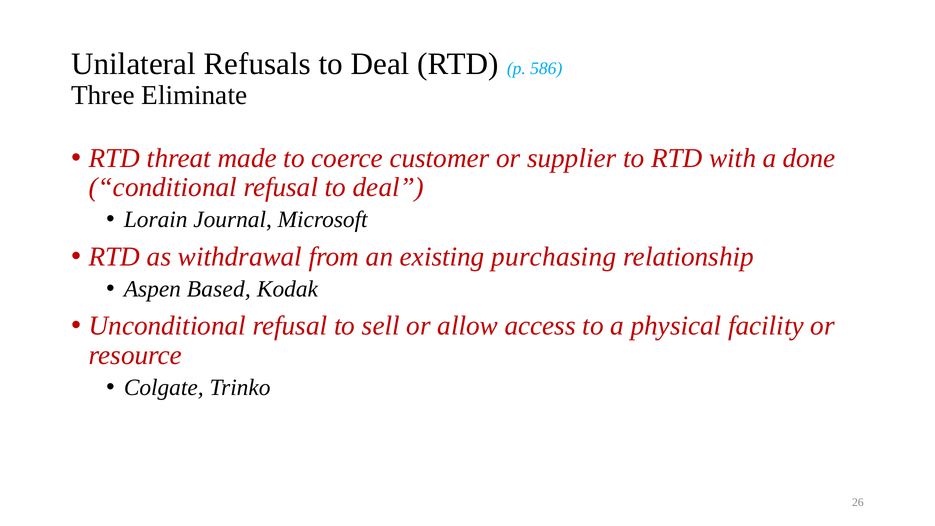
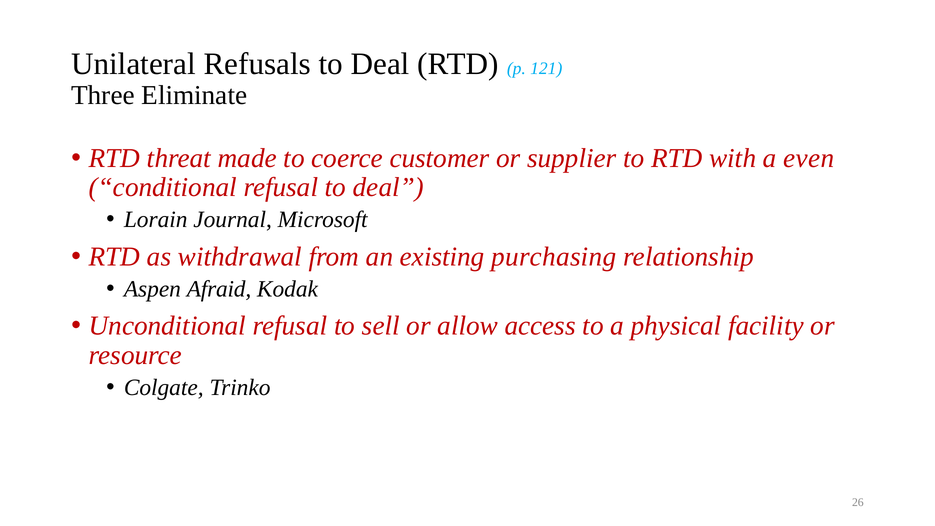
586: 586 -> 121 (546, 68)
done: done -> even (809, 158)
Based: Based -> Afraid (219, 289)
